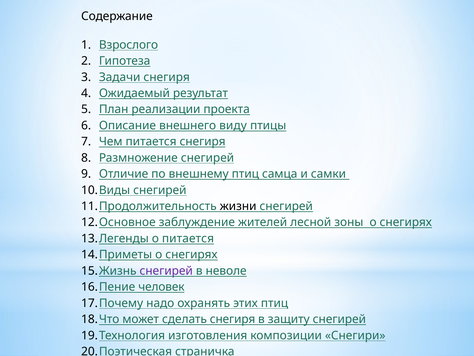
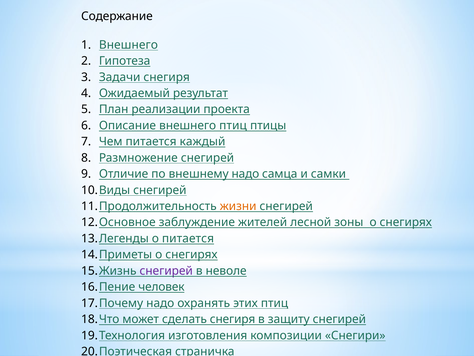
Взрослого: Взрослого -> Внешнего (128, 45)
внешнего виду: виду -> птиц (233, 125)
питается снегиря: снегиря -> каждый (203, 141)
внешнему птиц: птиц -> надо (245, 174)
жизни colour: black -> orange (238, 206)
